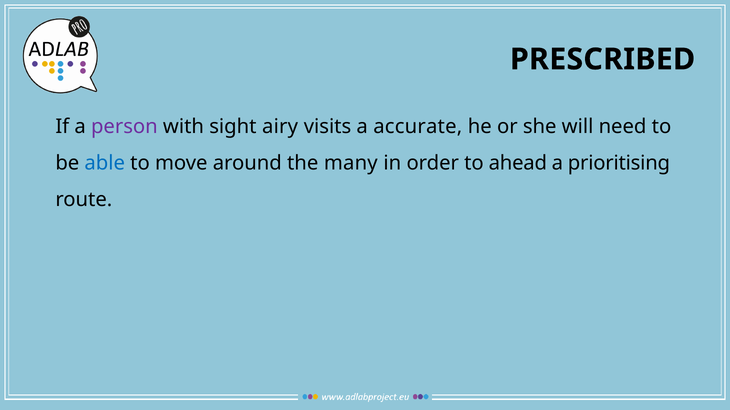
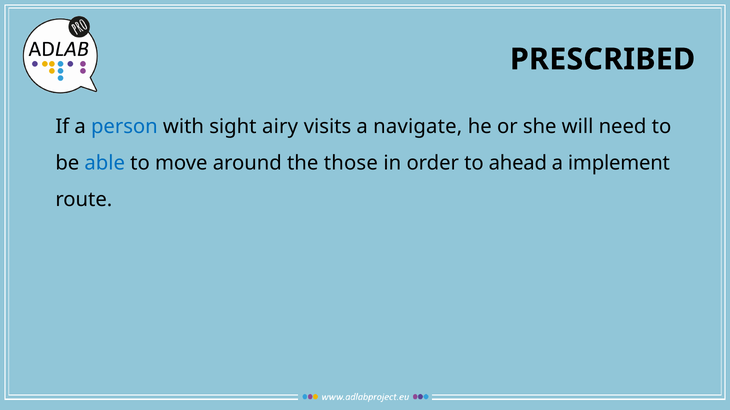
person colour: purple -> blue (124, 127)
accurate: accurate -> navigate (418, 127)
many: many -> those (351, 163)
prioritising: prioritising -> implement (619, 163)
